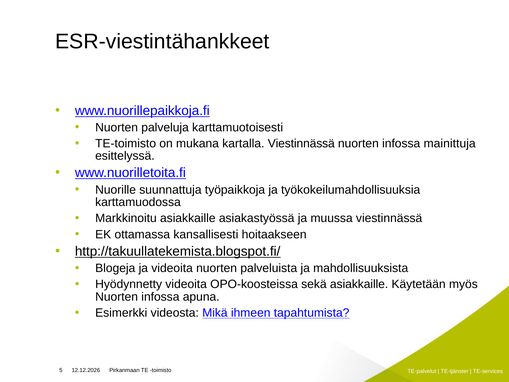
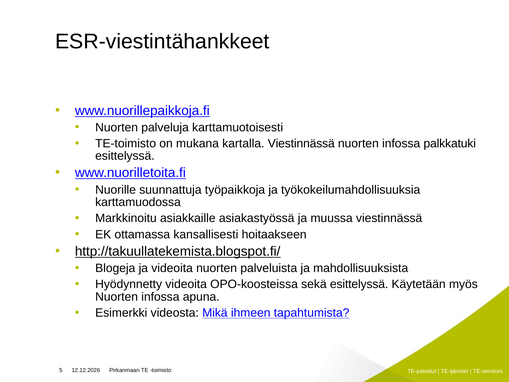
mainittuja: mainittuja -> palkkatuki (450, 144)
sekä asiakkaille: asiakkaille -> esittelyssä (359, 284)
